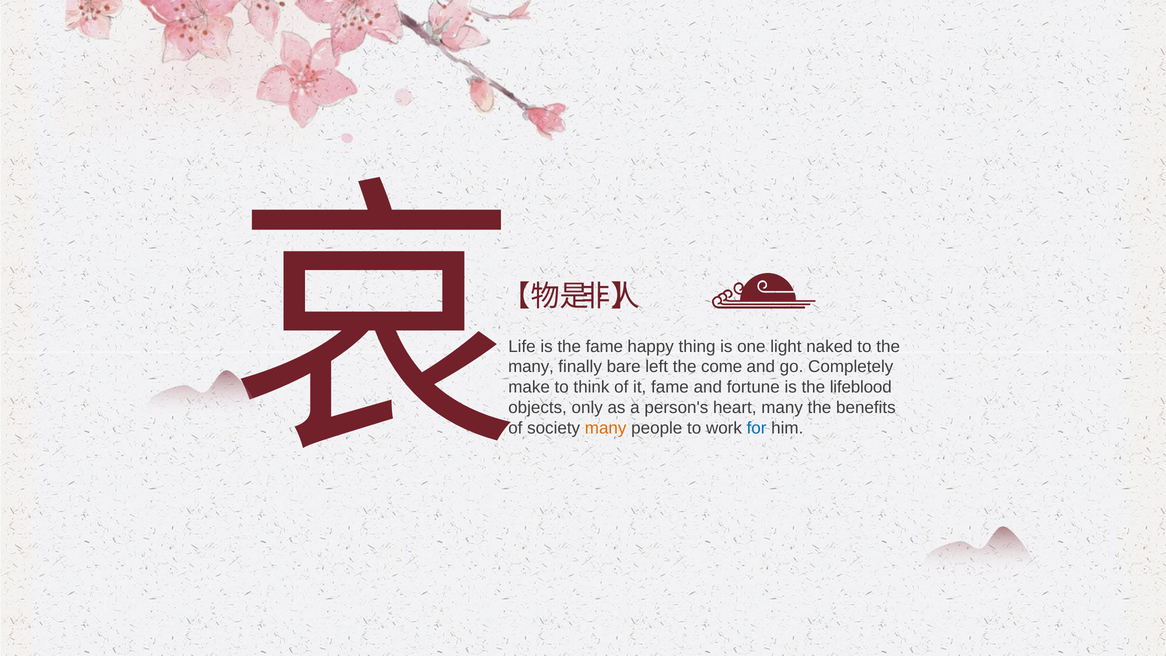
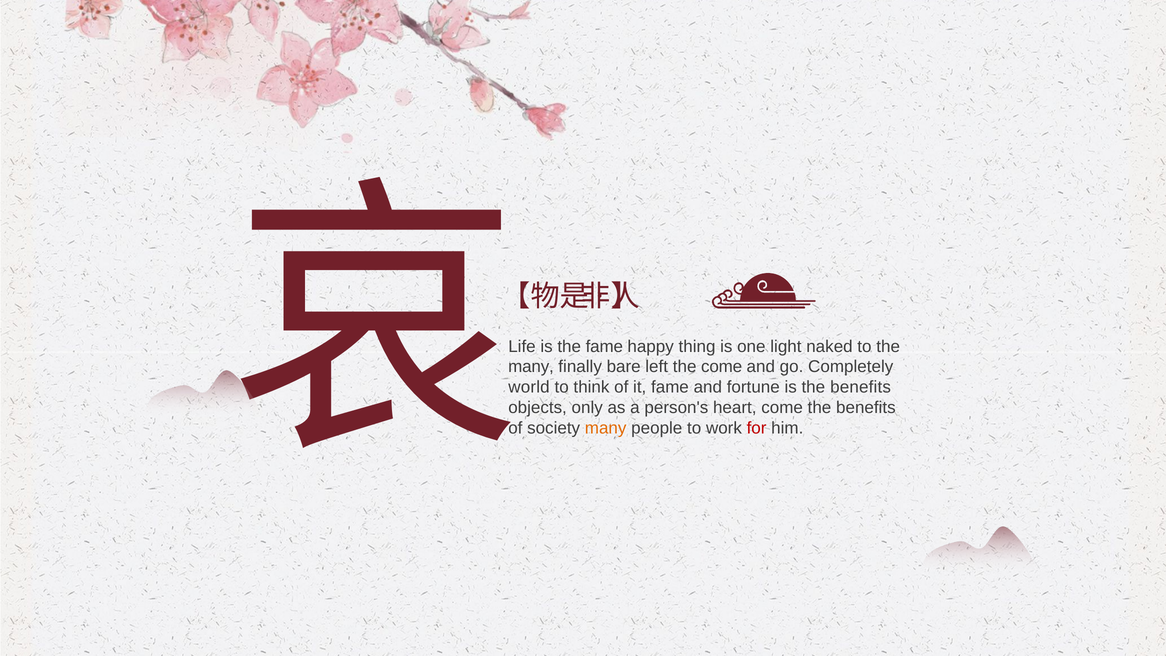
make: make -> world (529, 387)
is the lifeblood: lifeblood -> benefits (861, 387)
heart many: many -> come (782, 408)
for colour: blue -> red (757, 428)
